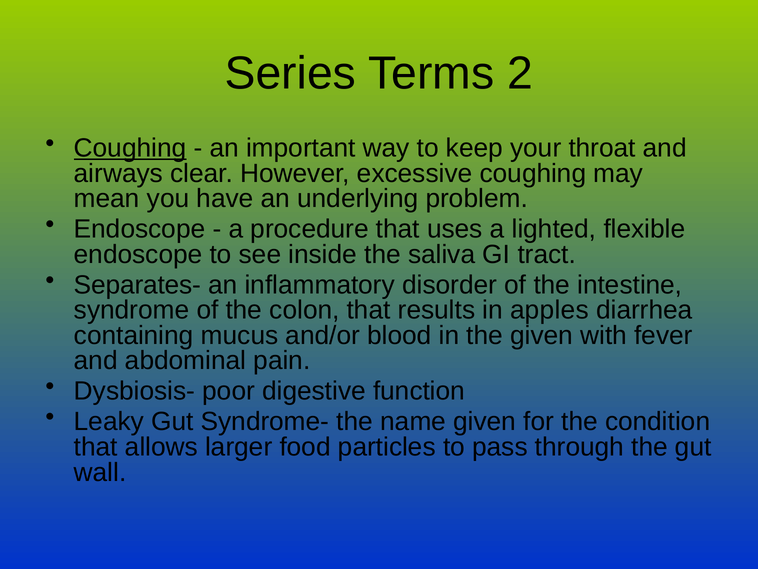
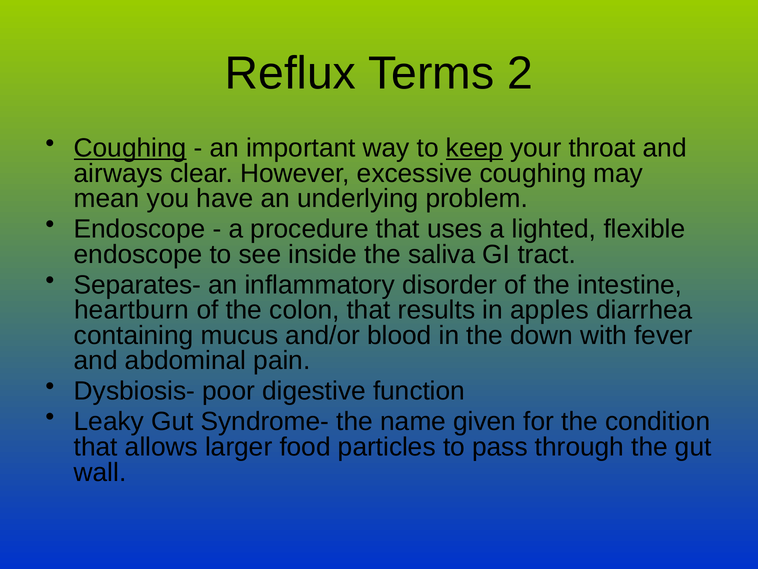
Series: Series -> Reflux (290, 73)
keep underline: none -> present (474, 148)
syndrome: syndrome -> heartburn (131, 310)
the given: given -> down (542, 335)
